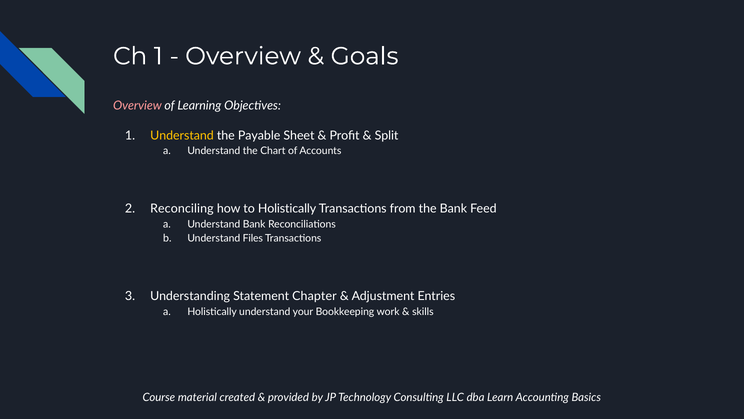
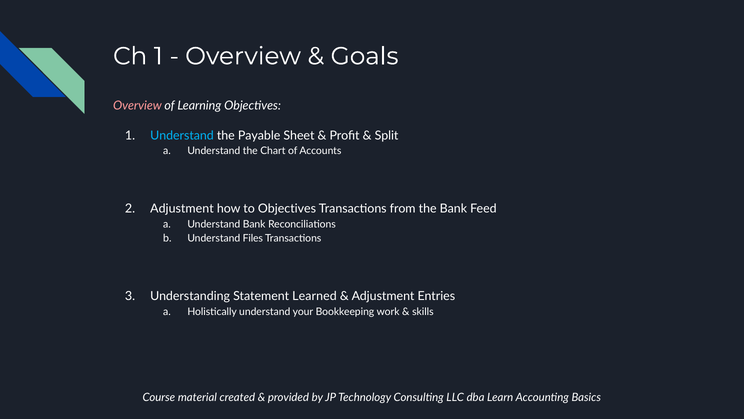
Understand colour: yellow -> light blue (182, 135)
Reconciling: Reconciling -> Adjustment (182, 209)
to Holistically: Holistically -> Objectives (287, 209)
Chapter: Chapter -> Learned (314, 296)
